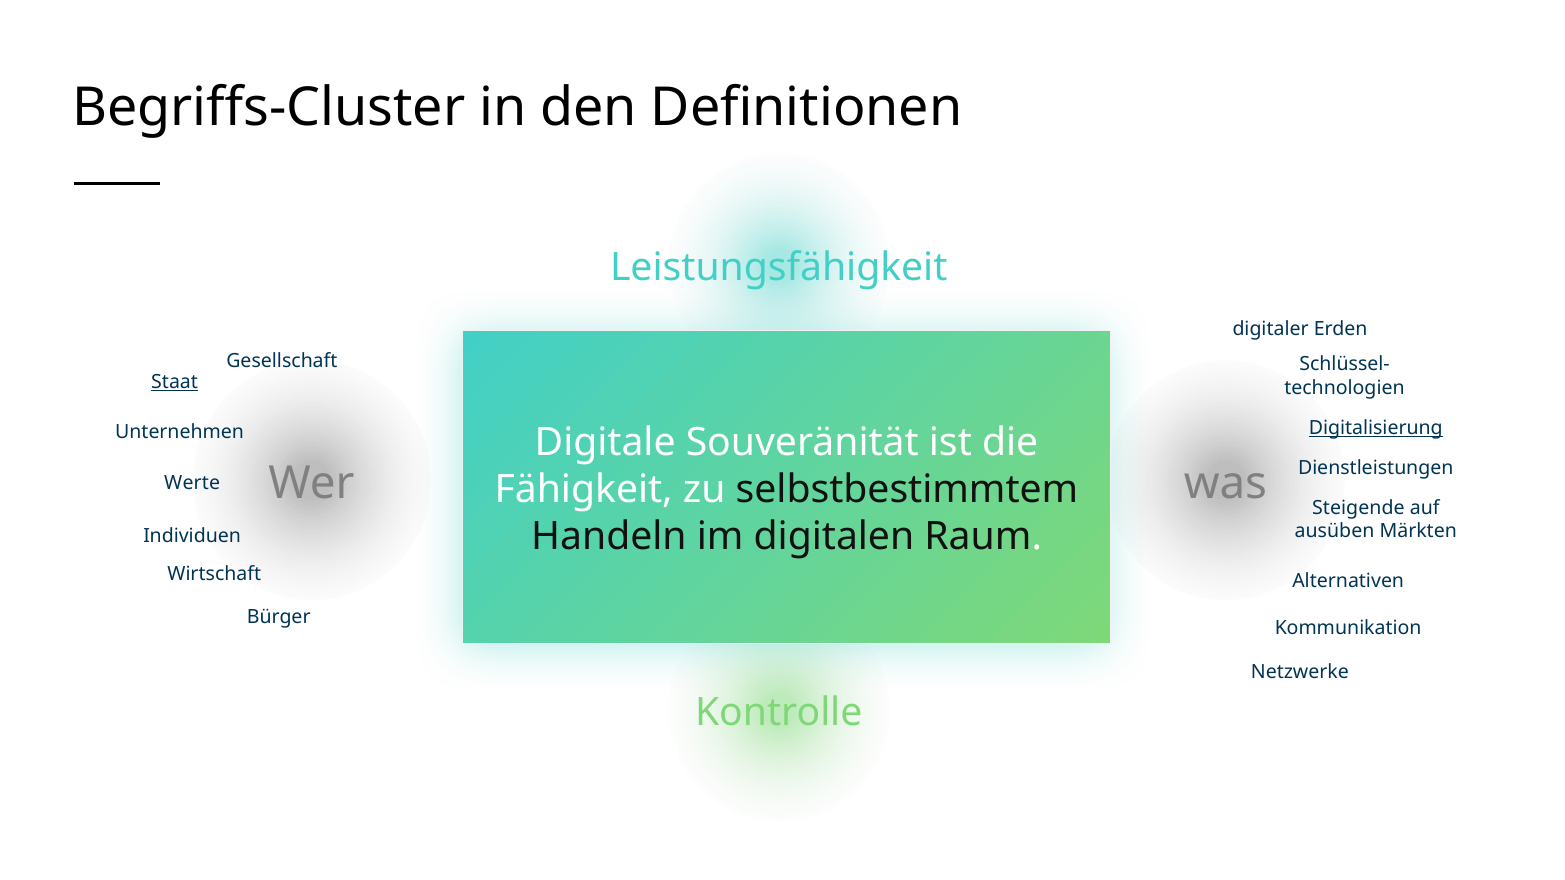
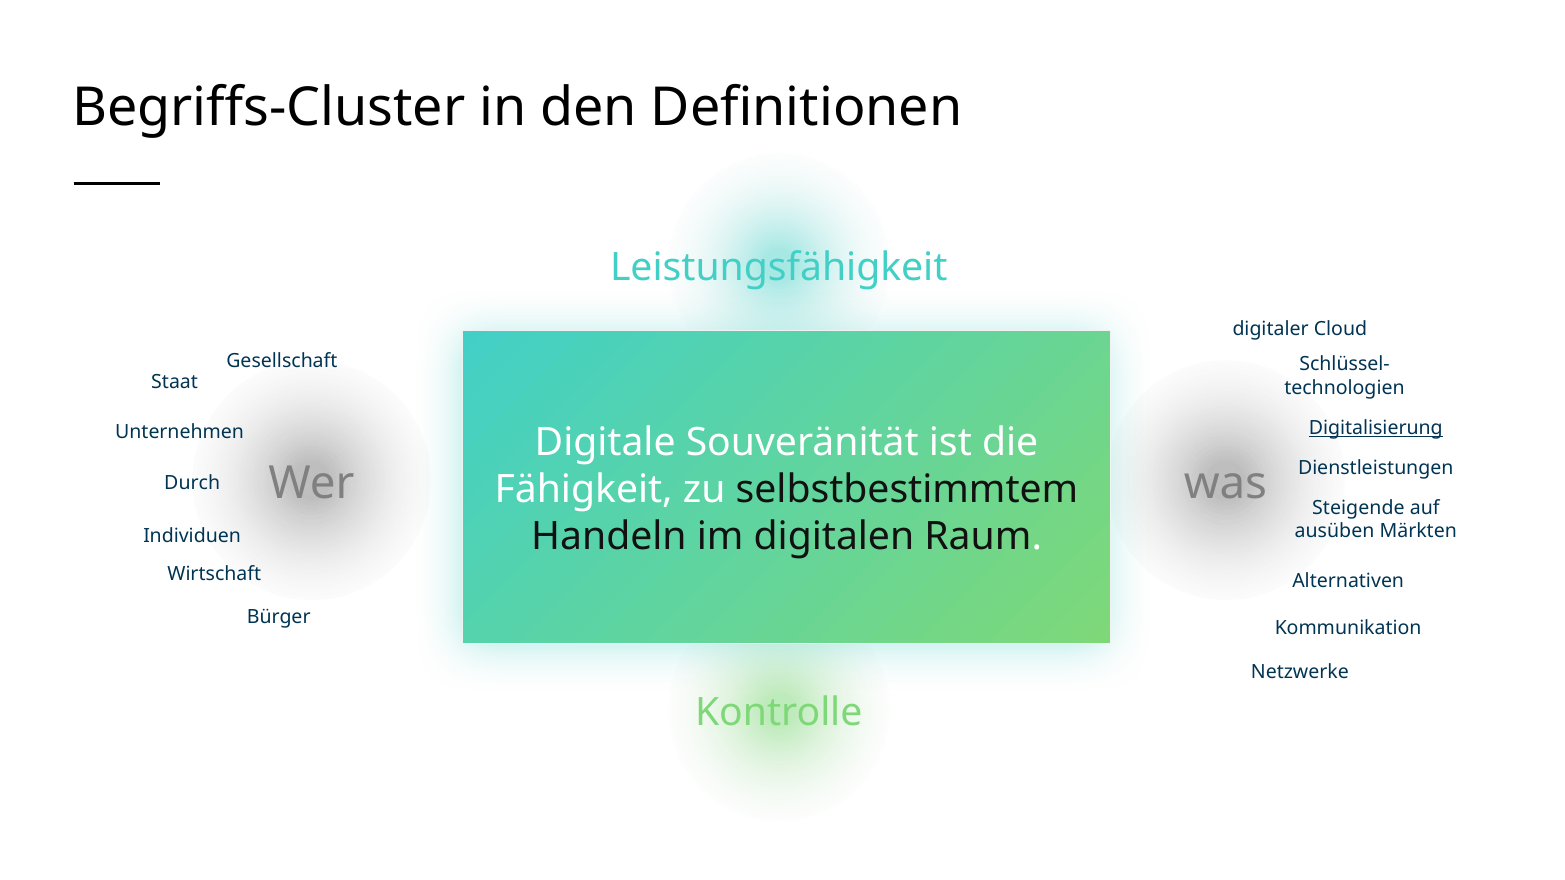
Erden: Erden -> Cloud (1341, 329)
Staat underline: present -> none (175, 382)
Werte: Werte -> Durch (192, 483)
